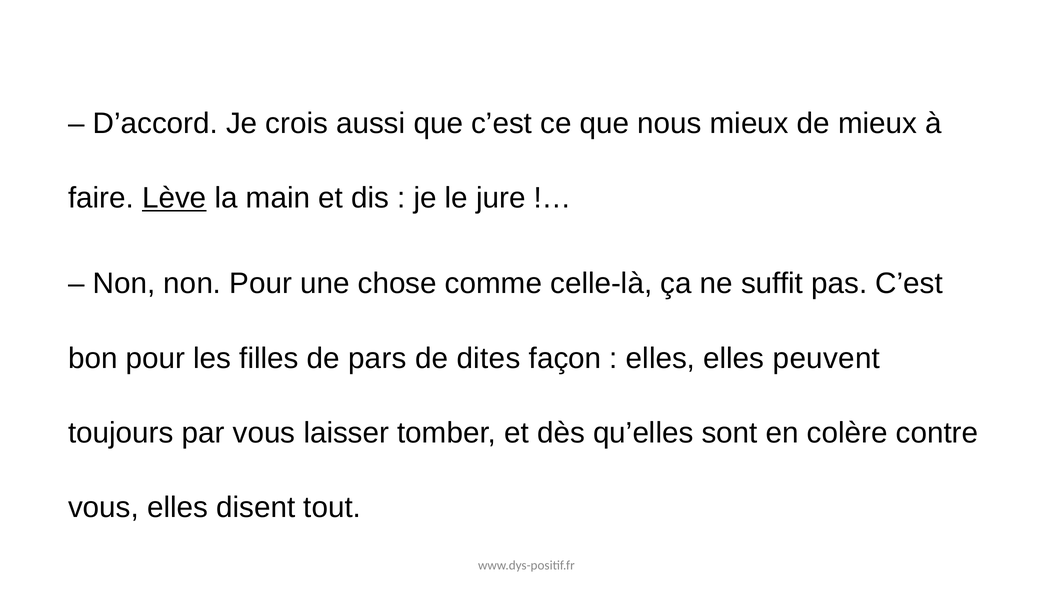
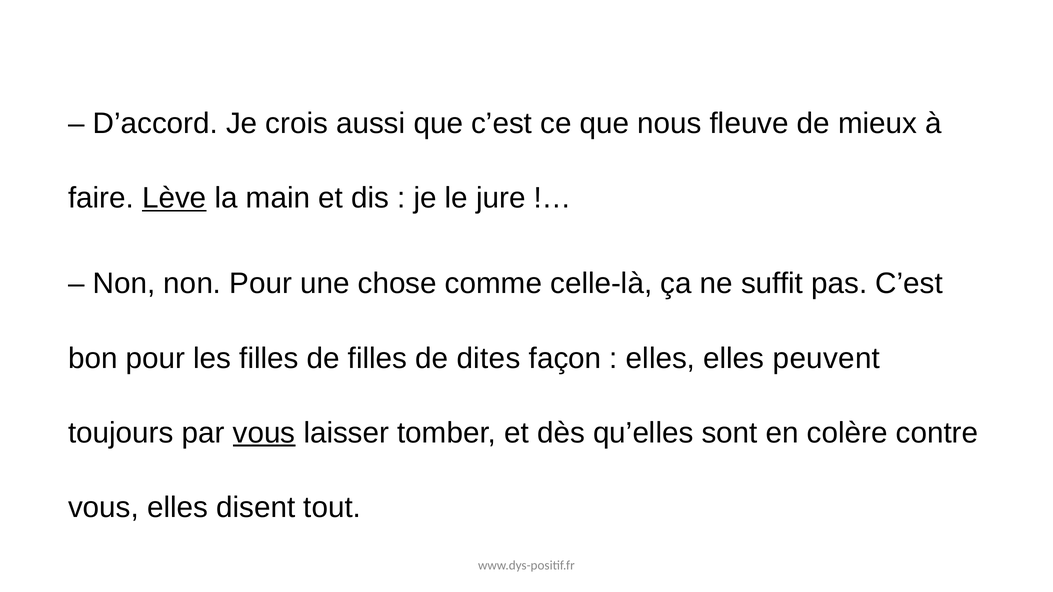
nous mieux: mieux -> fleuve (749, 123)
de pars: pars -> filles (378, 358)
vous underline: none -> present (264, 433)
